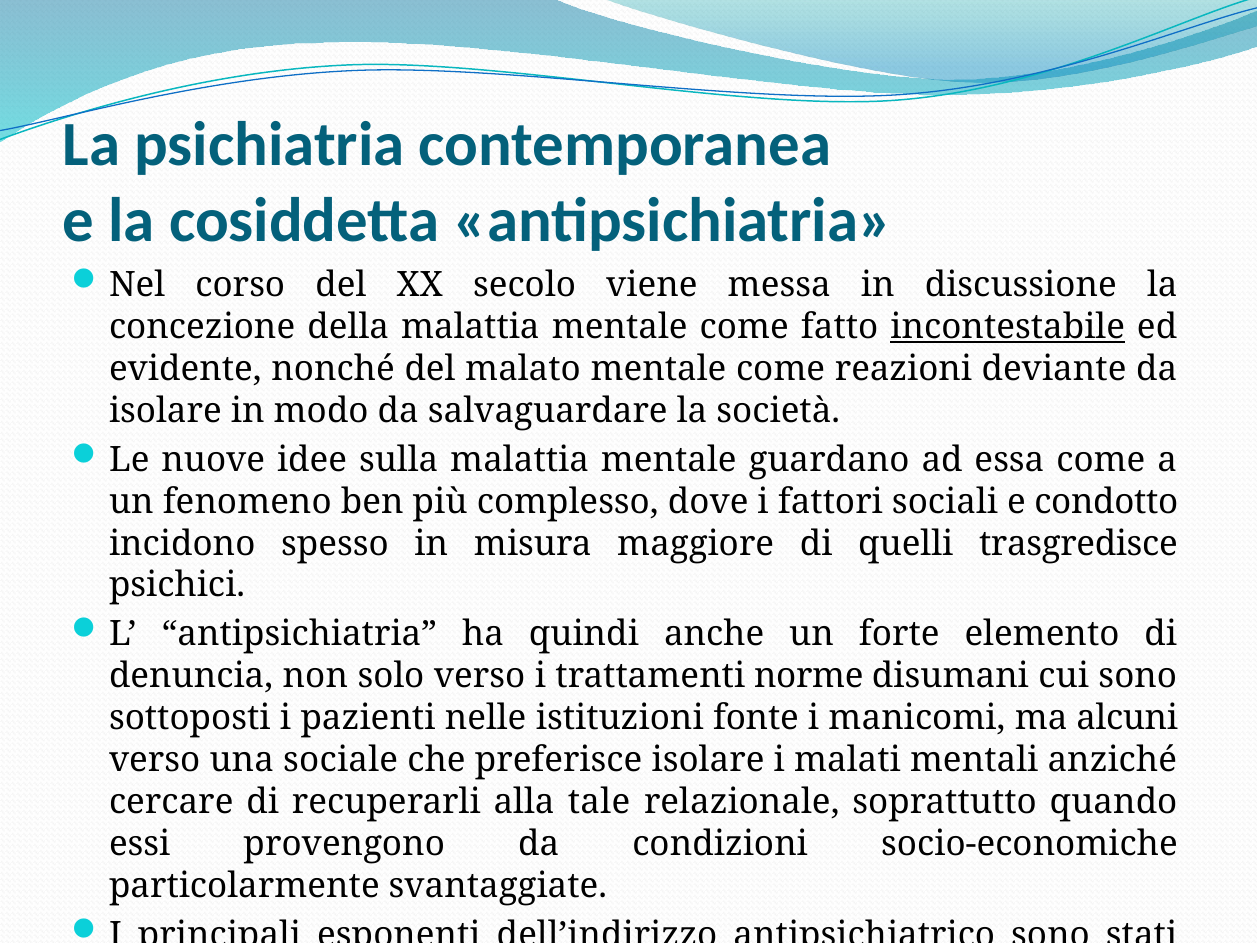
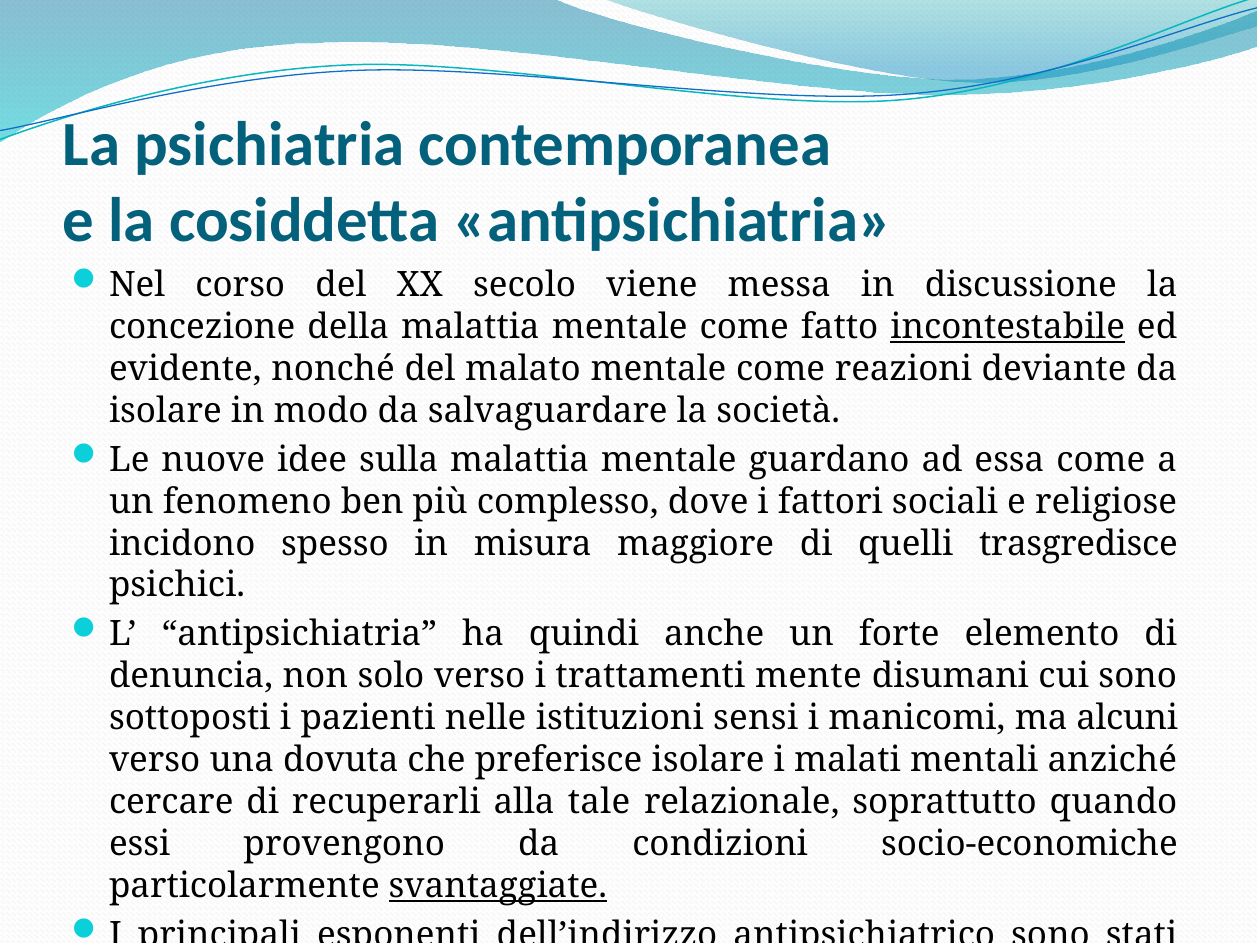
condotto: condotto -> religiose (1106, 501)
norme: norme -> mente (808, 676)
fonte: fonte -> sensi (756, 718)
sociale: sociale -> dovuta (341, 760)
svantaggiate underline: none -> present (498, 886)
